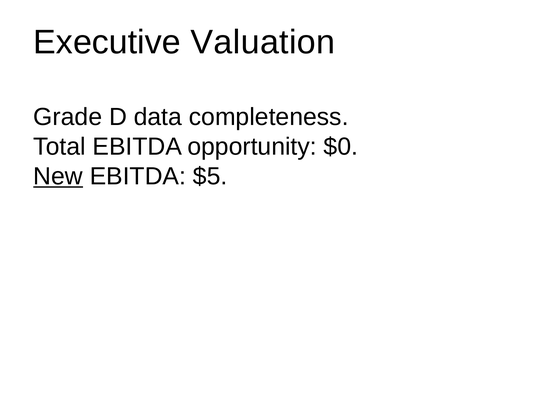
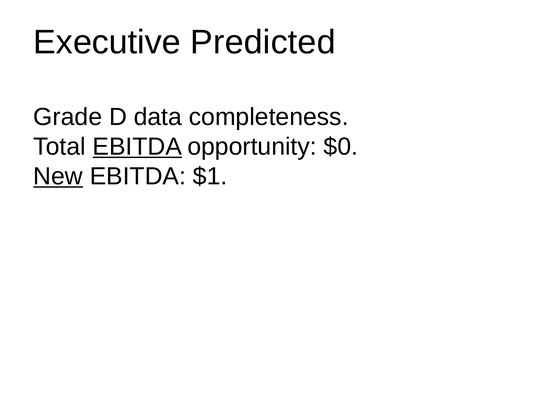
Valuation: Valuation -> Predicted (263, 42)
EBITDA underline: none -> present (137, 147)
$5: $5 -> $1 (210, 176)
